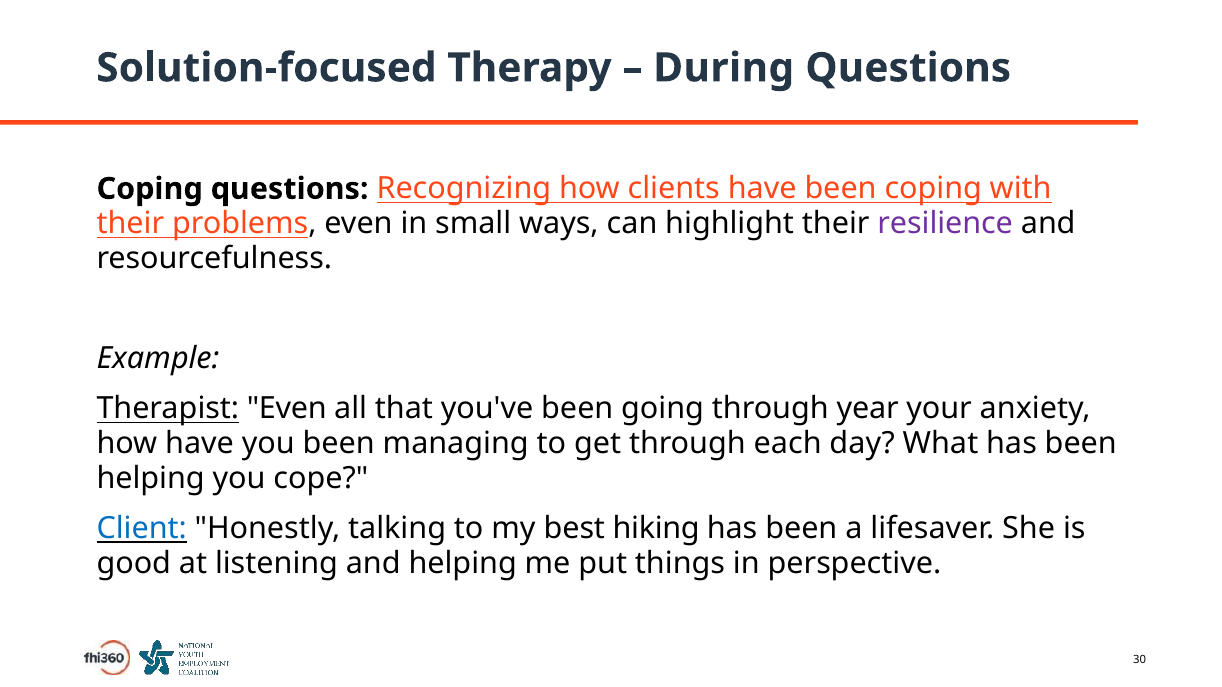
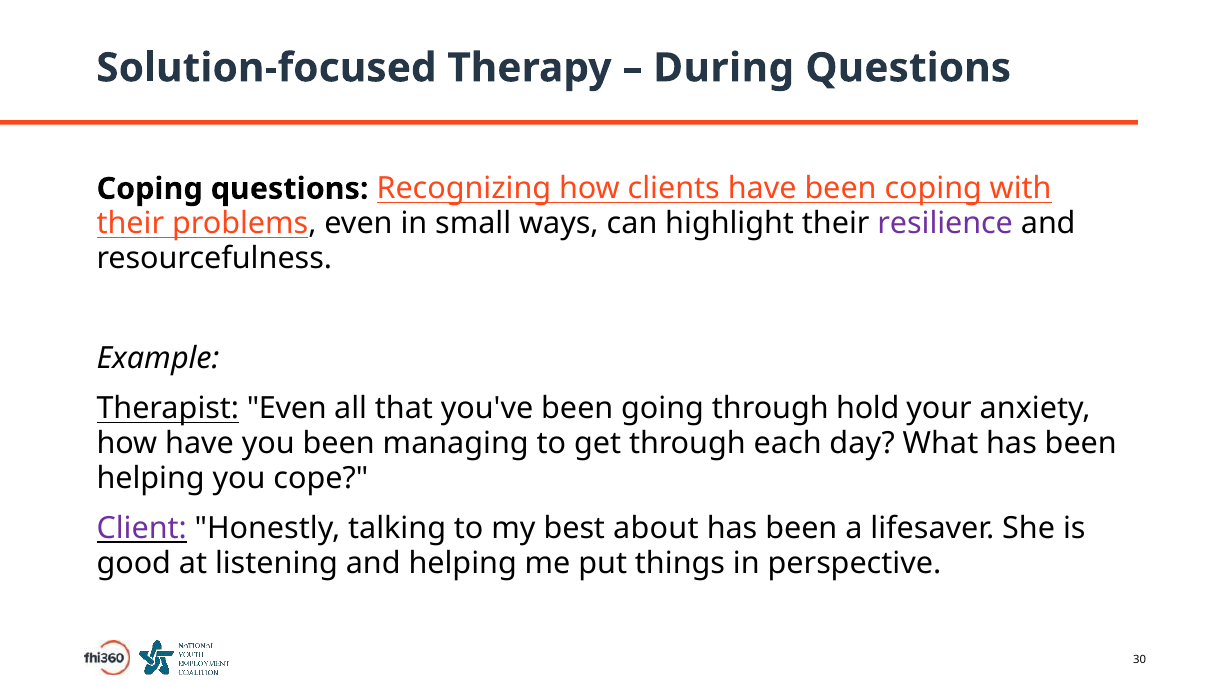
year: year -> hold (868, 409)
Client colour: blue -> purple (142, 529)
hiking: hiking -> about (656, 529)
